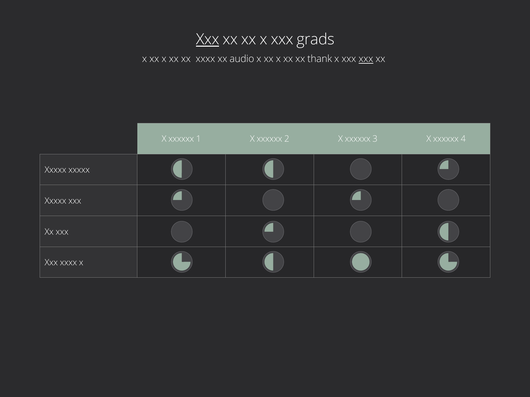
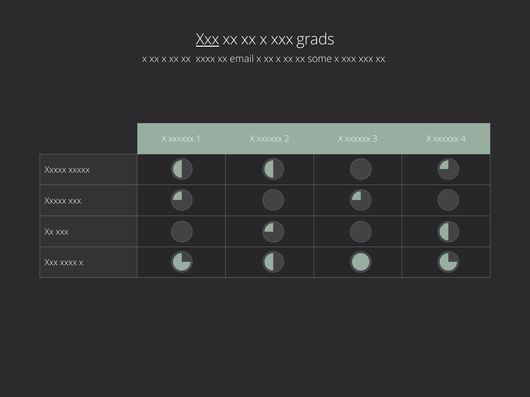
audio: audio -> email (242, 59)
thank: thank -> some (320, 59)
xxx underline: present -> none (366, 59)
